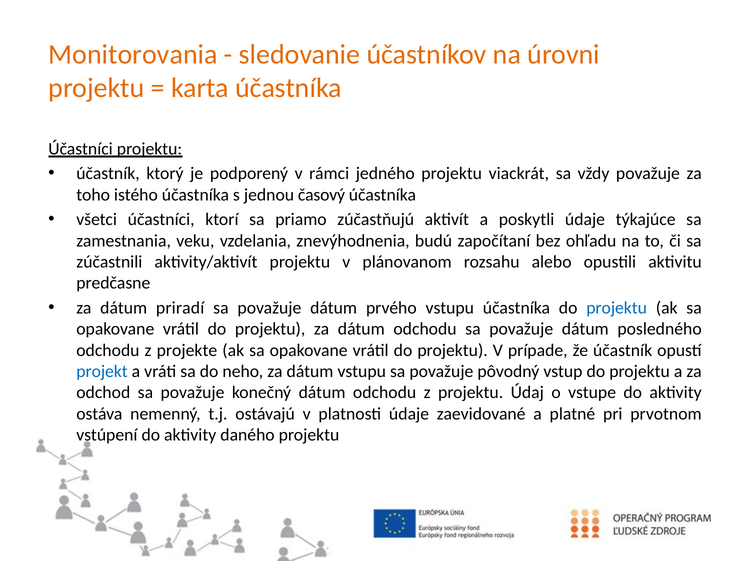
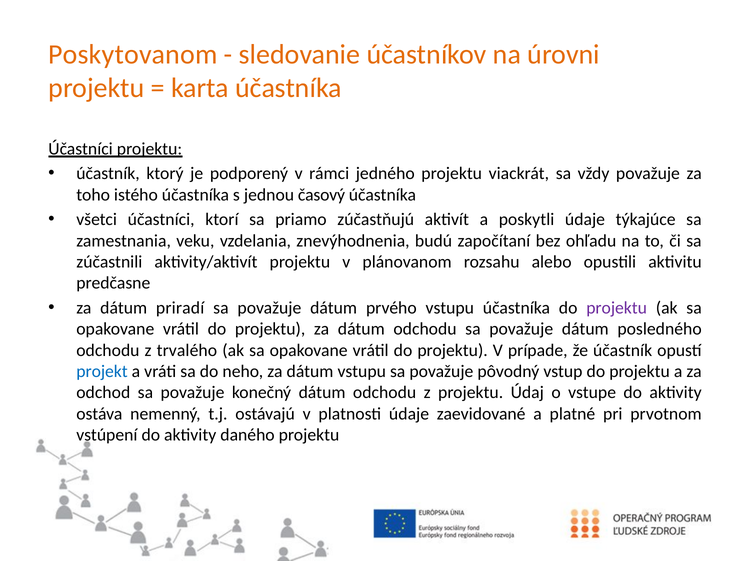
Monitorovania: Monitorovania -> Poskytovanom (133, 54)
projektu colour: blue -> purple (617, 307)
projekte: projekte -> trvalého (187, 350)
